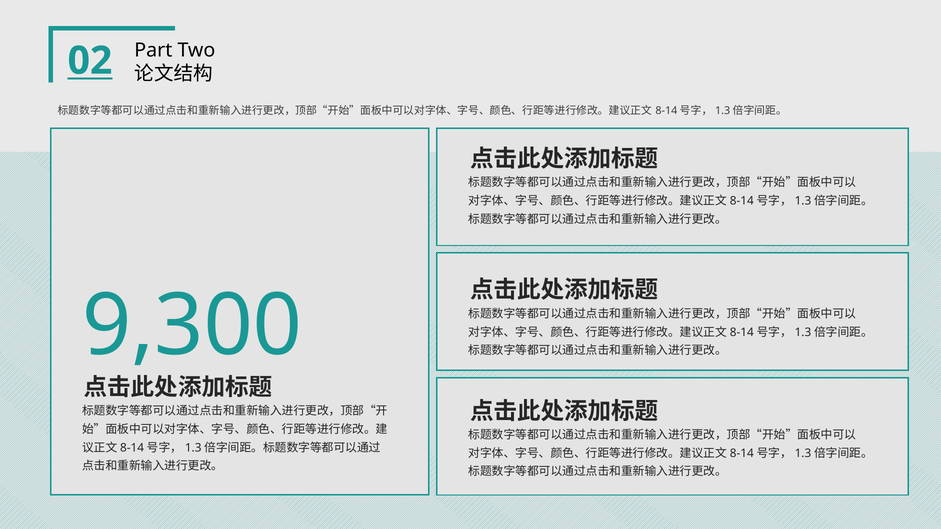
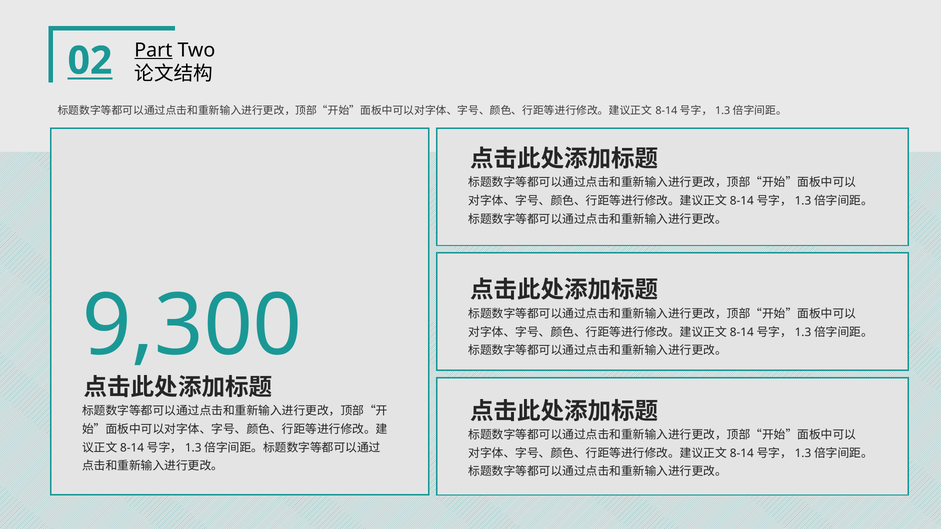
Part underline: none -> present (153, 50)
